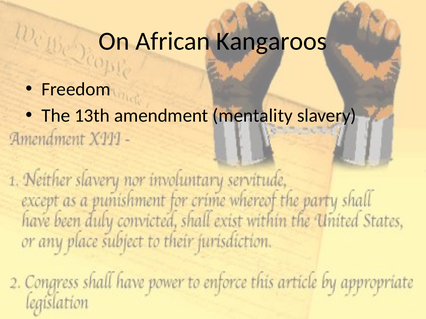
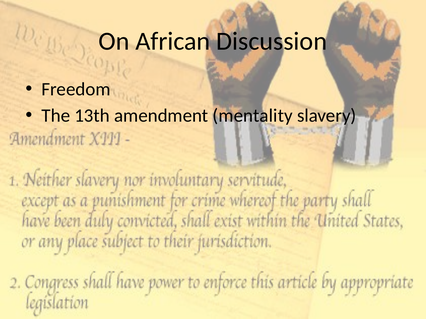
Kangaroos: Kangaroos -> Discussion (272, 41)
